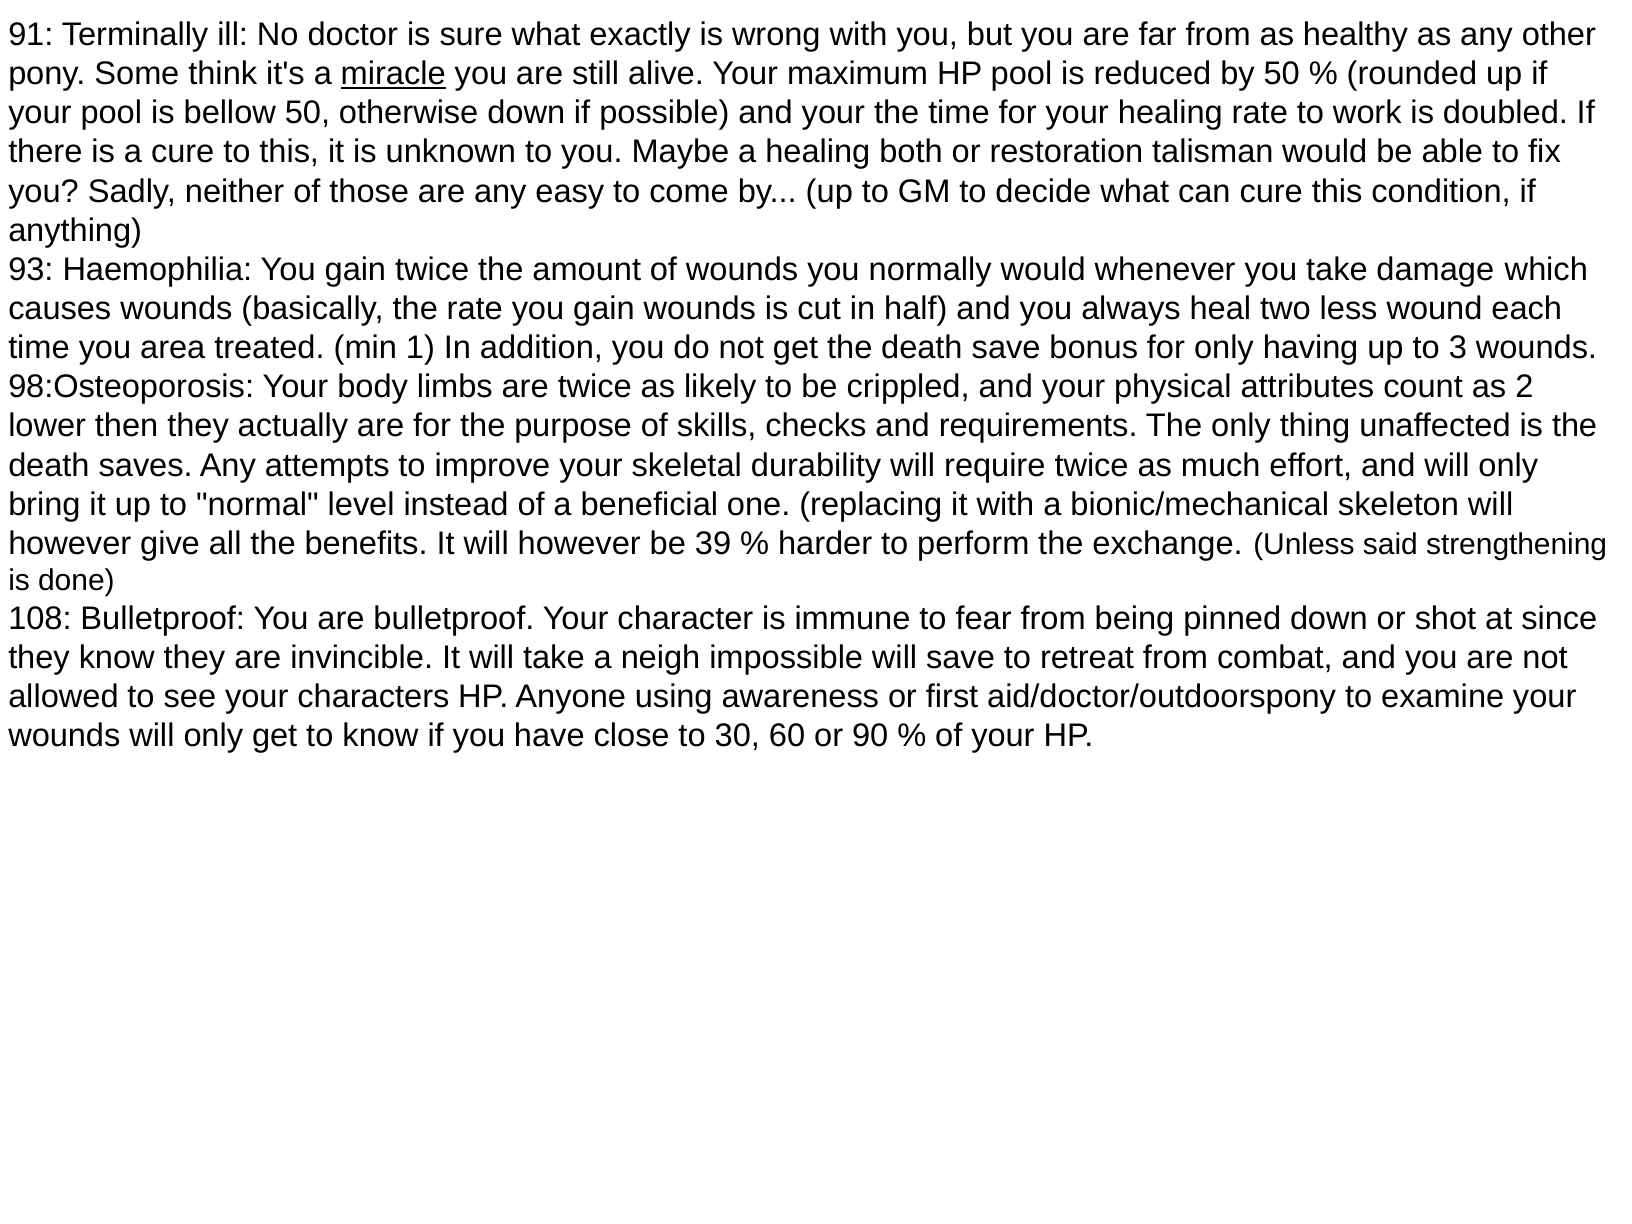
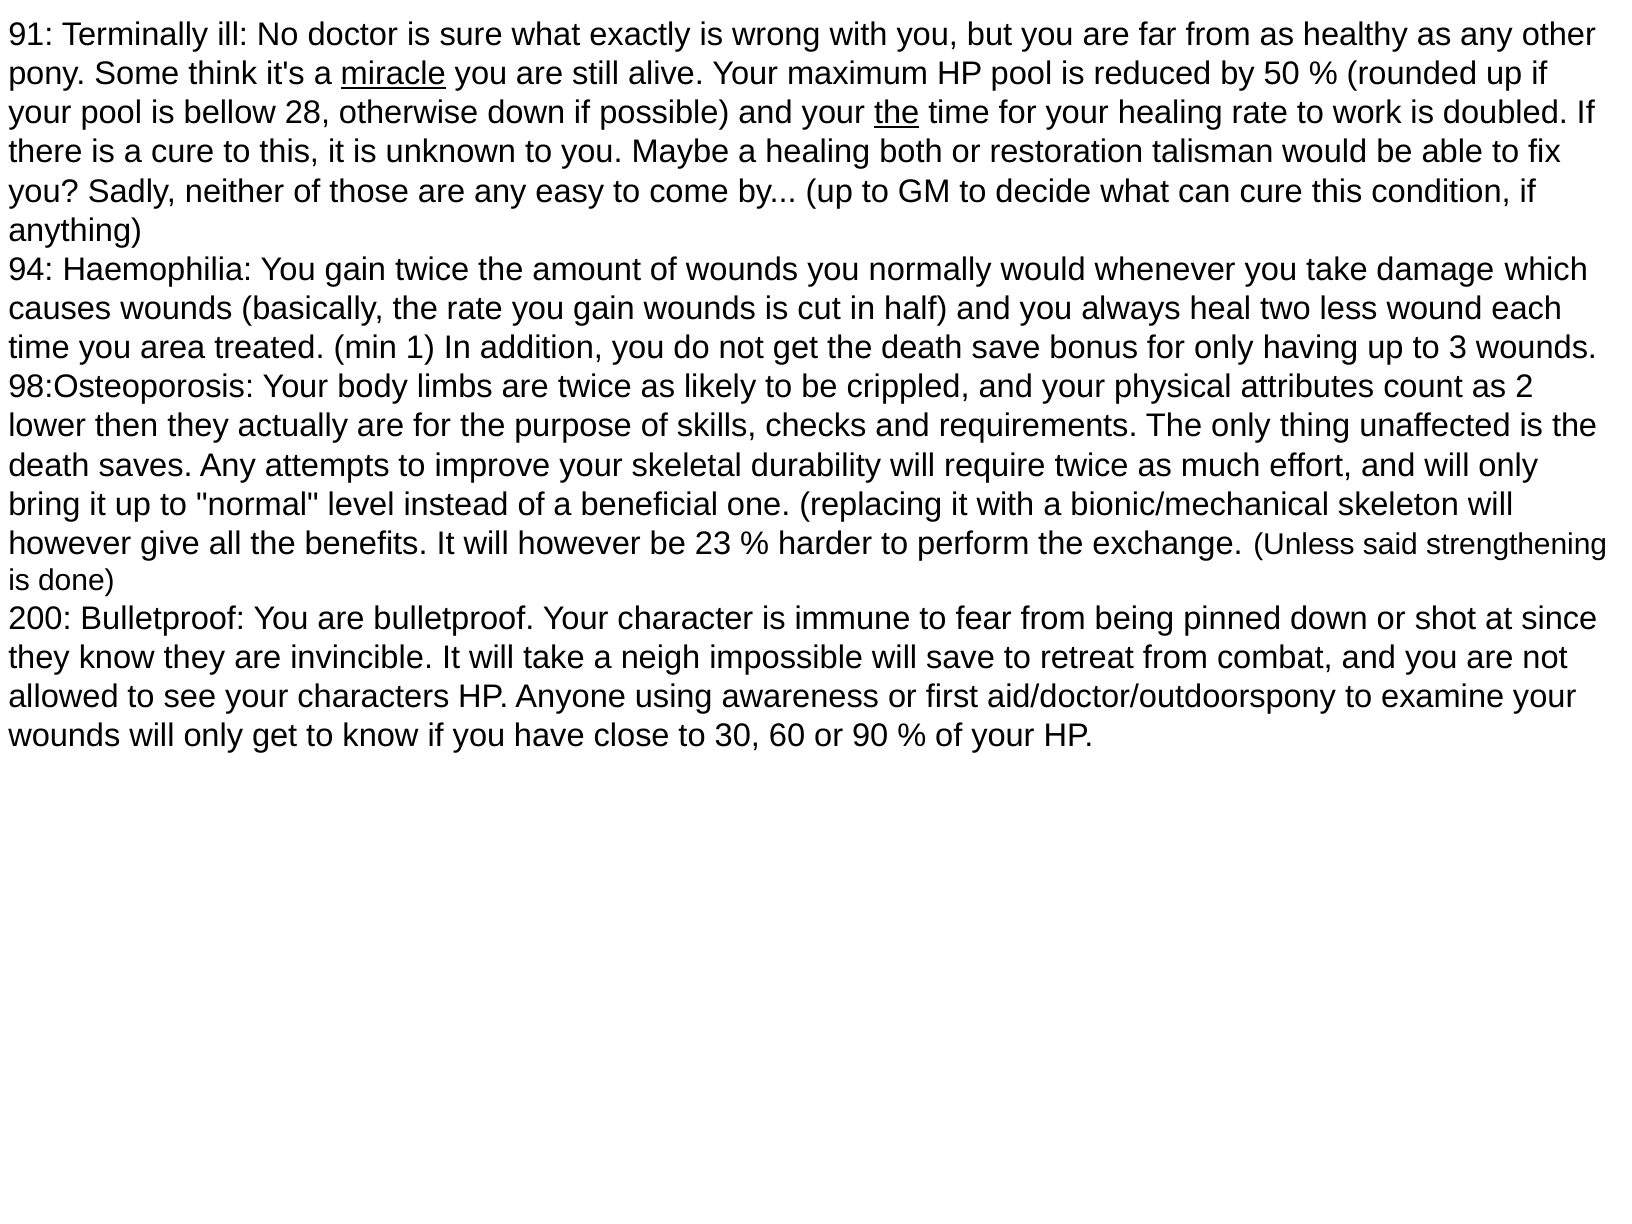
bellow 50: 50 -> 28 (308, 113)
the underline: none -> present (897, 113)
93: 93 -> 94 (31, 270)
39: 39 -> 23 (713, 544)
108: 108 -> 200 (40, 619)
